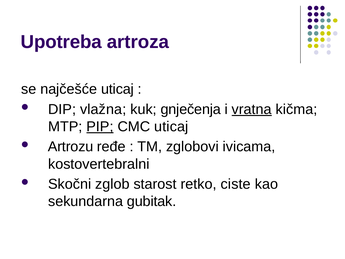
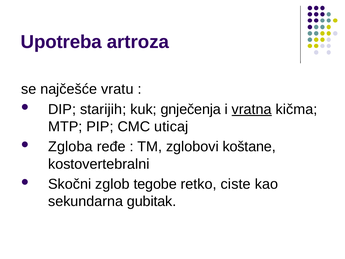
najčešće uticaj: uticaj -> vratu (117, 89)
vlažna: vlažna -> starijih (103, 109)
PIP underline: present -> none (100, 126)
Artrozu: Artrozu -> Zgloba (70, 147)
ivicama: ivicama -> koštane (249, 147)
starost: starost -> tegobe (155, 184)
